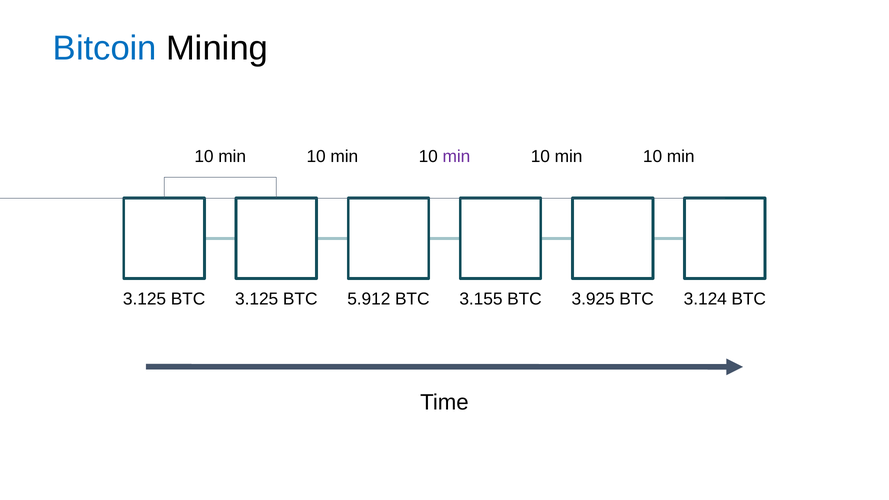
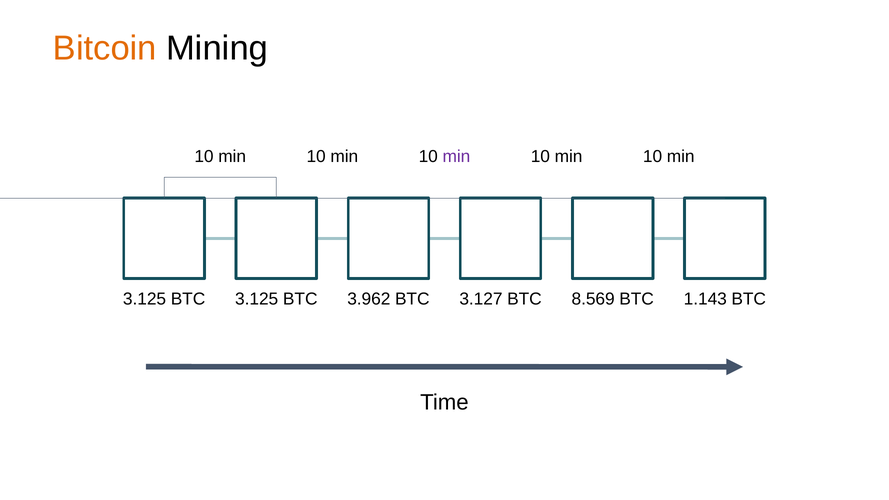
Bitcoin colour: blue -> orange (105, 48)
5.912: 5.912 -> 3.962 (369, 299)
3.155: 3.155 -> 3.127 (481, 299)
3.925: 3.925 -> 8.569 (593, 299)
3.124: 3.124 -> 1.143 (705, 299)
